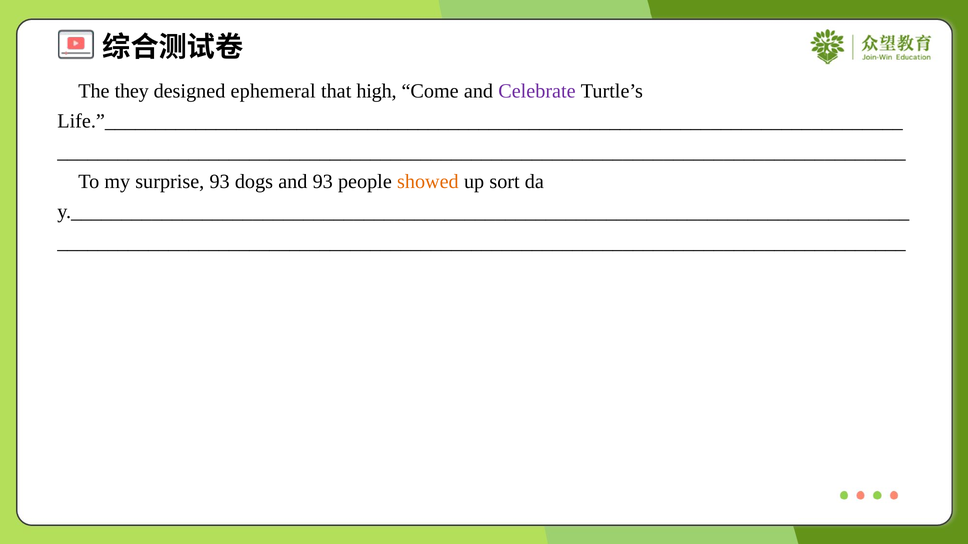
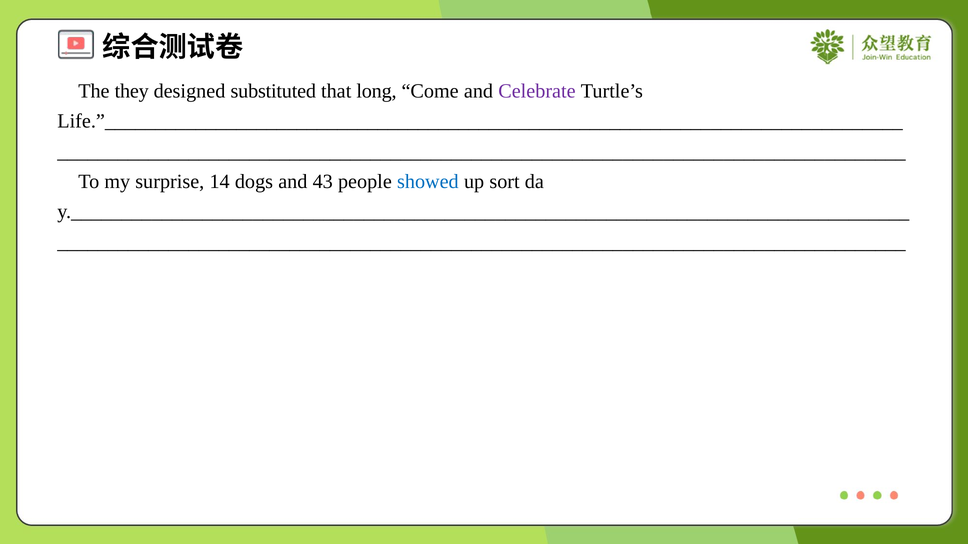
ephemeral: ephemeral -> substituted (273, 91)
high: high -> long (377, 91)
surprise 93: 93 -> 14 (220, 182)
and 93: 93 -> 43 (323, 182)
showed colour: orange -> blue (428, 182)
